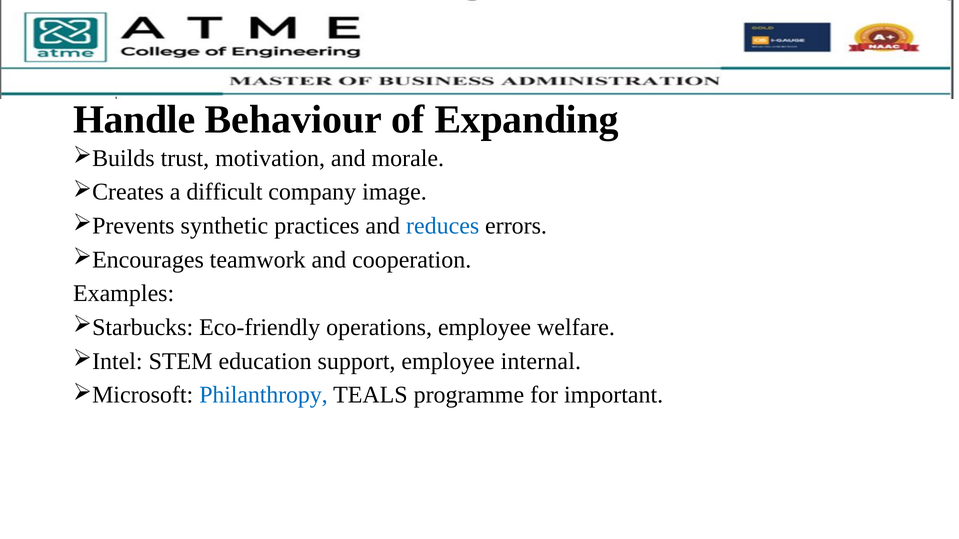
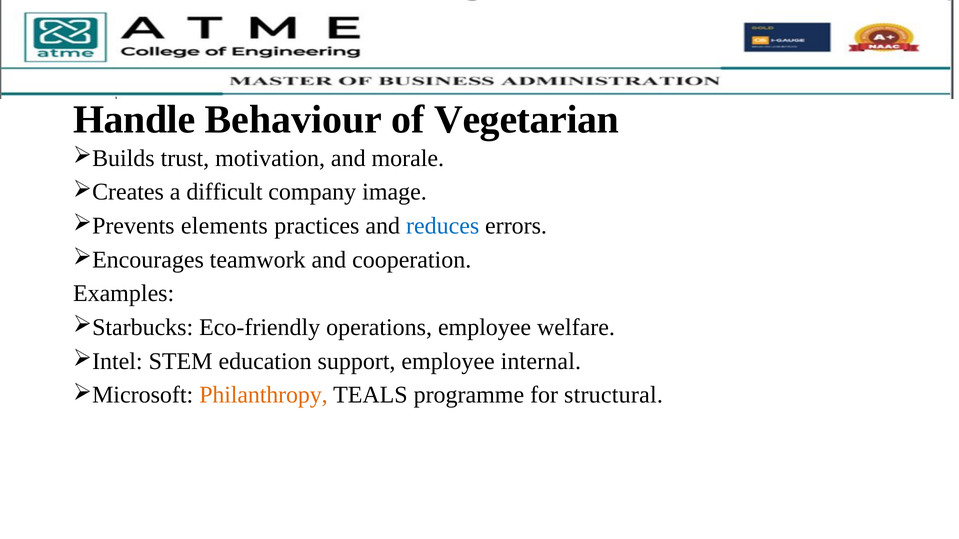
Expanding: Expanding -> Vegetarian (527, 120)
synthetic: synthetic -> elements (224, 226)
Philanthropy colour: blue -> orange (263, 395)
important: important -> structural (613, 395)
